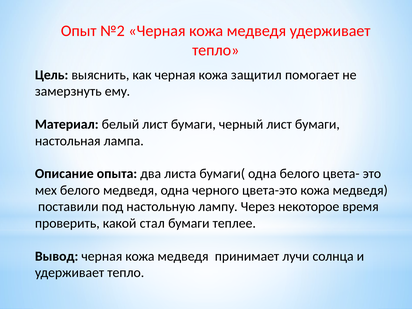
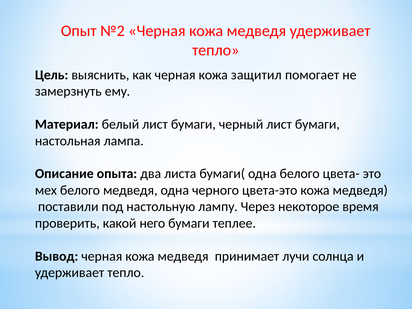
стал: стал -> него (152, 223)
